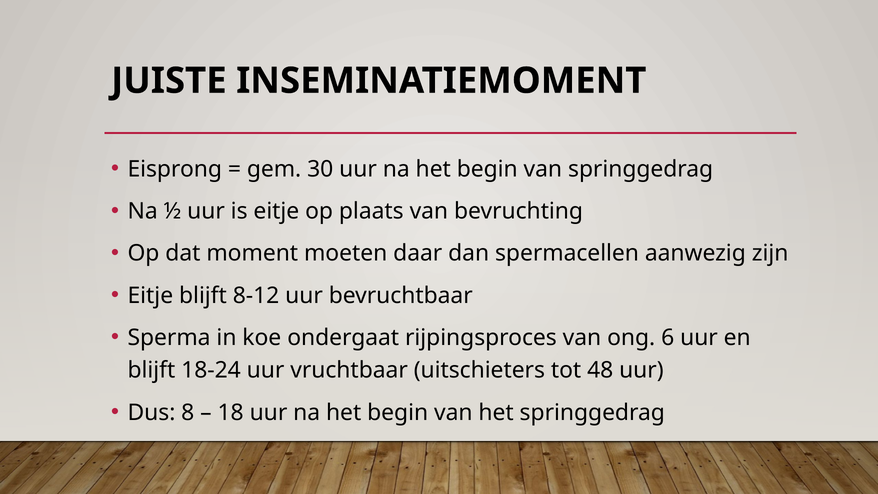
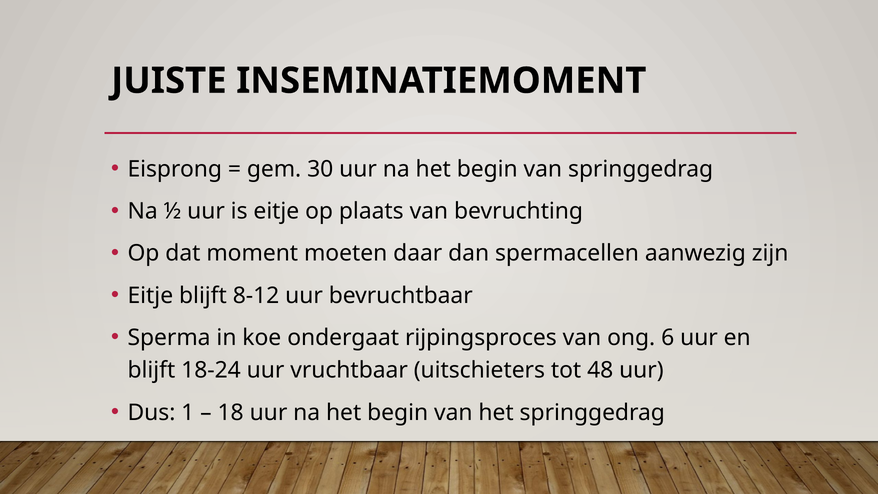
8: 8 -> 1 (188, 412)
